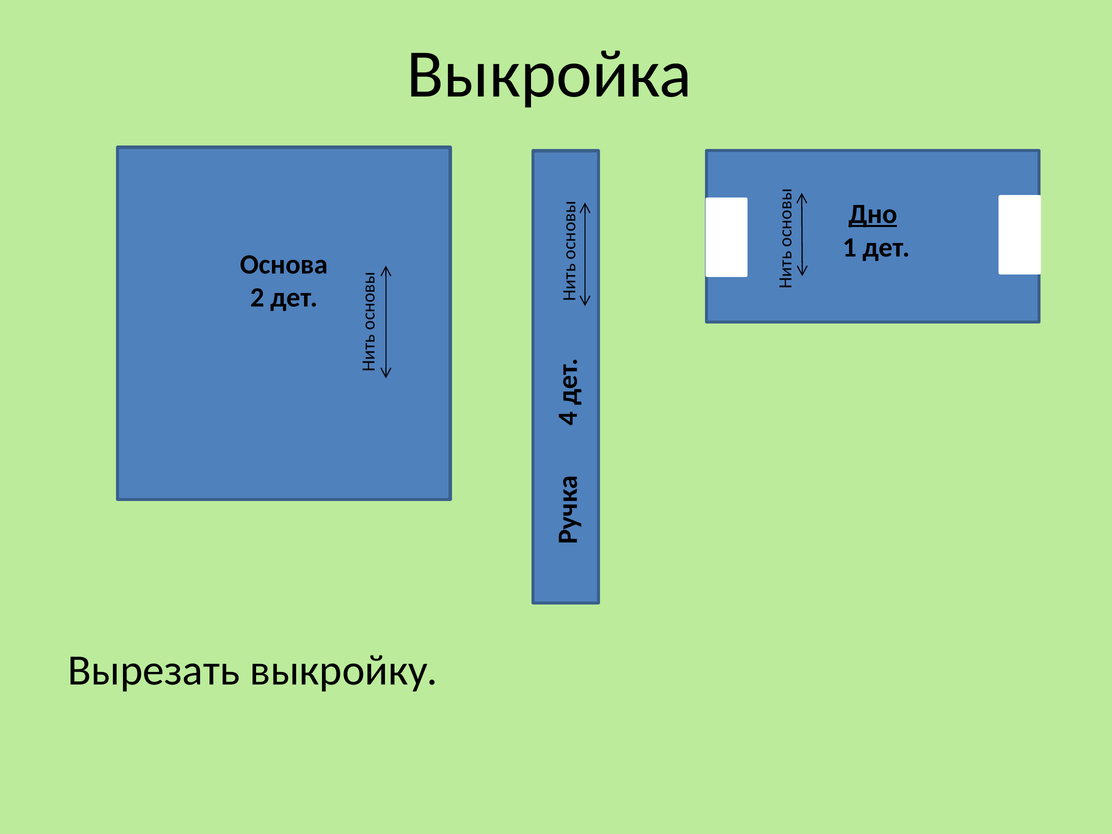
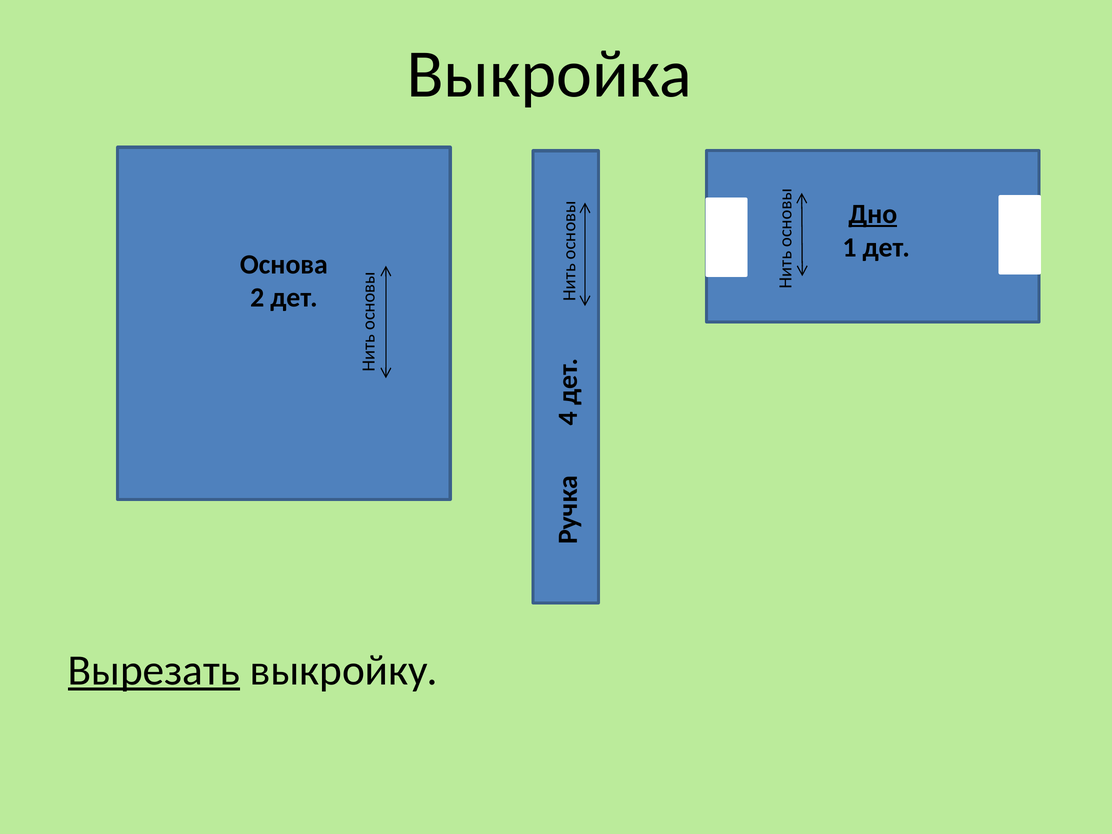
Вырезать underline: none -> present (154, 670)
